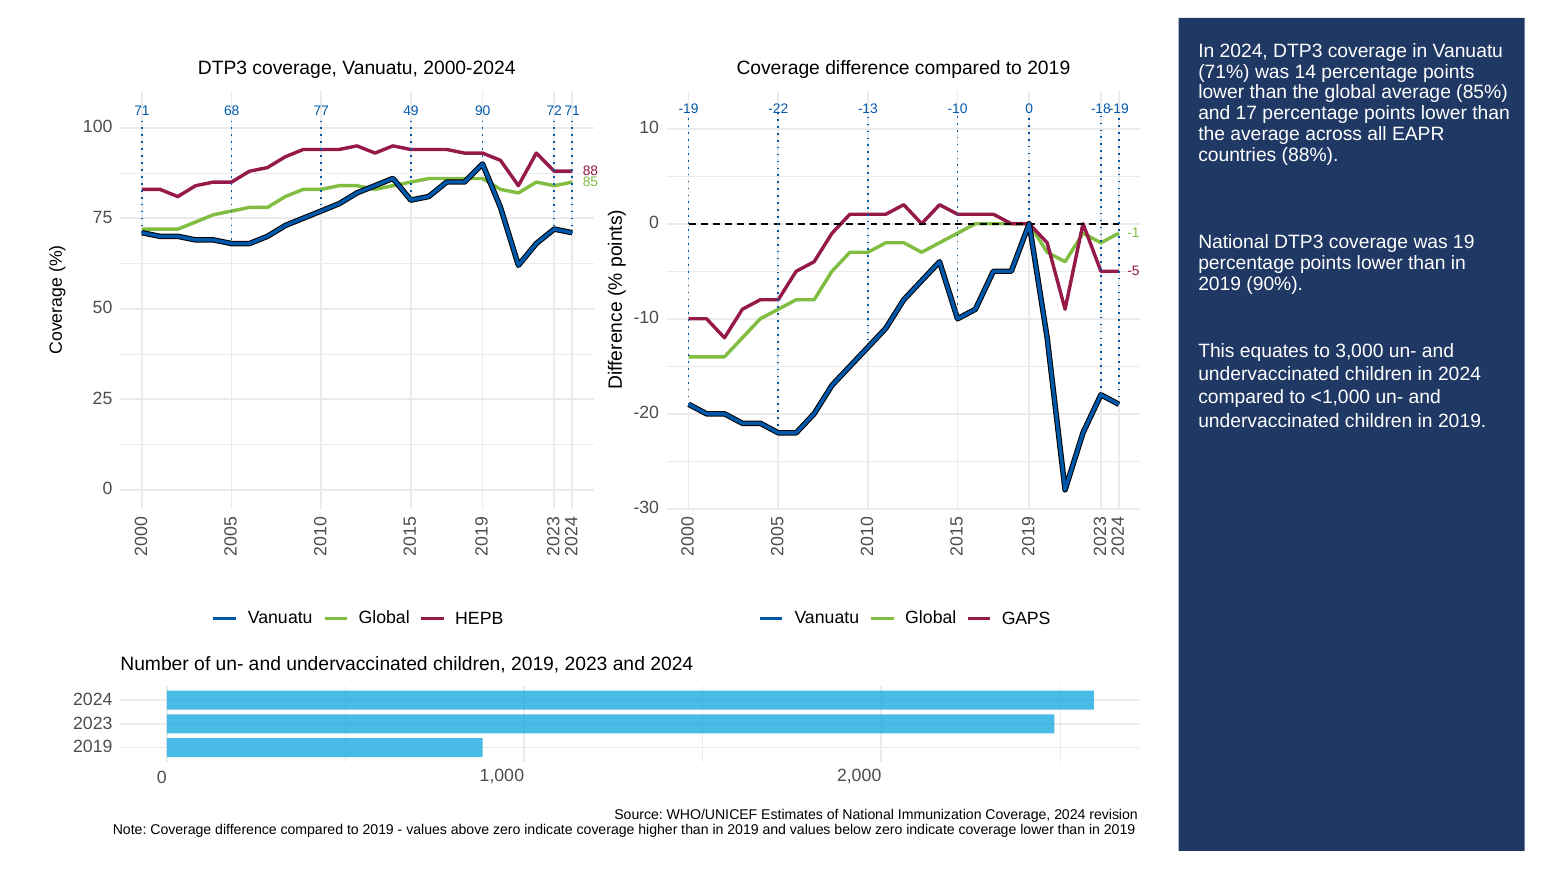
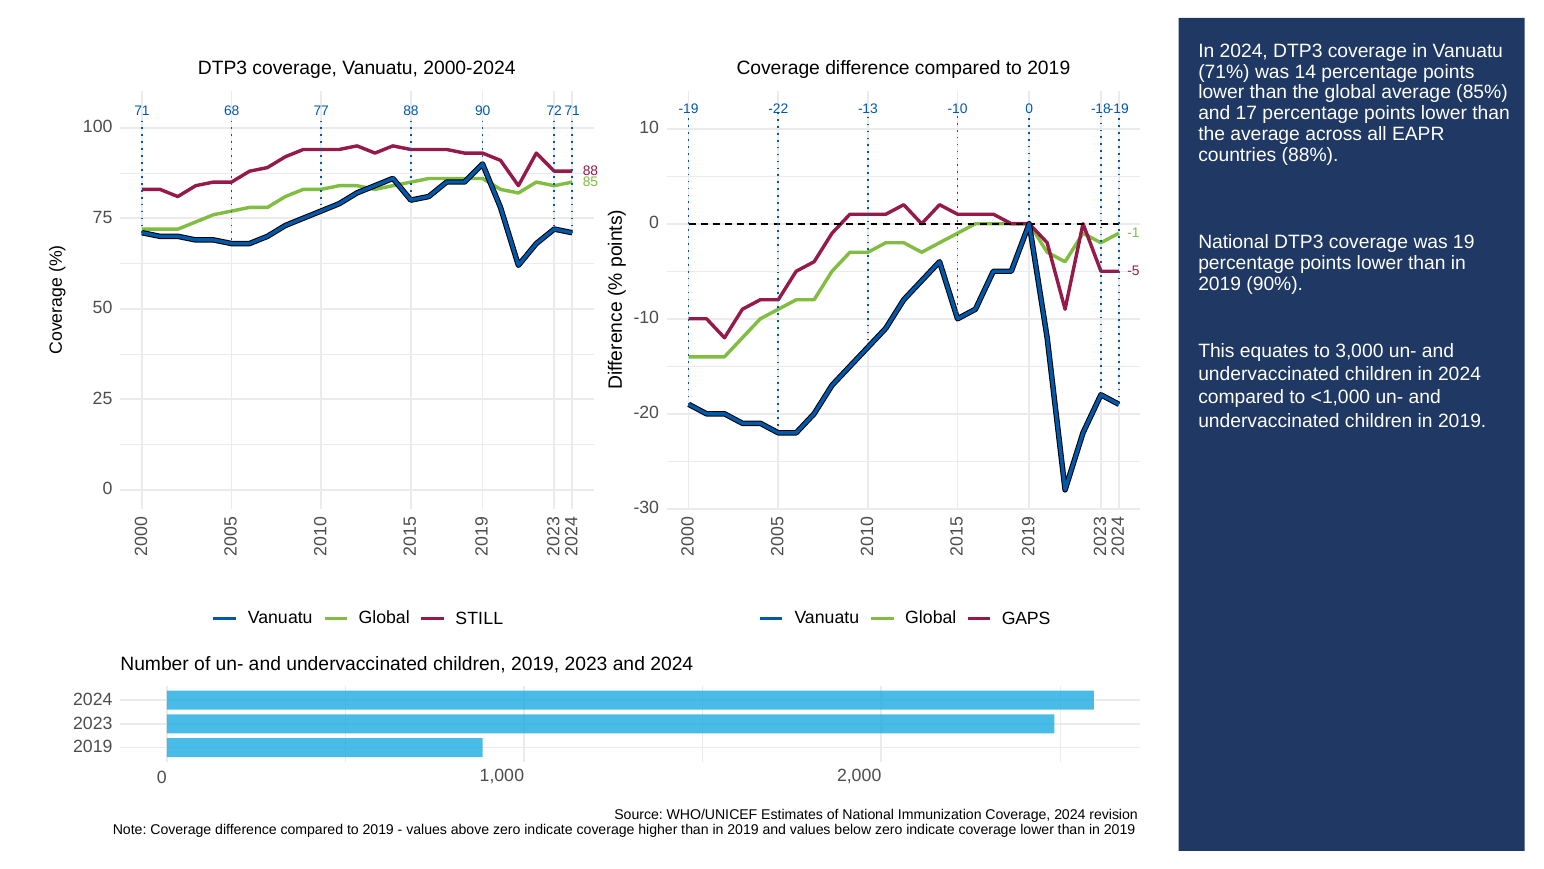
77 49: 49 -> 88 (411, 110)
HEPB: HEPB -> STILL (479, 618)
